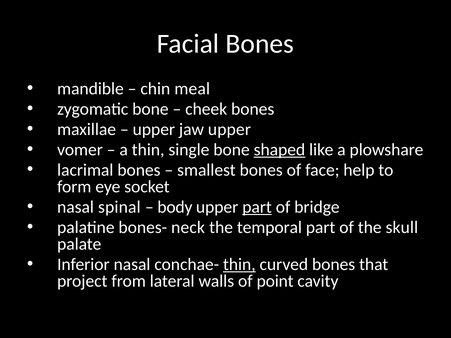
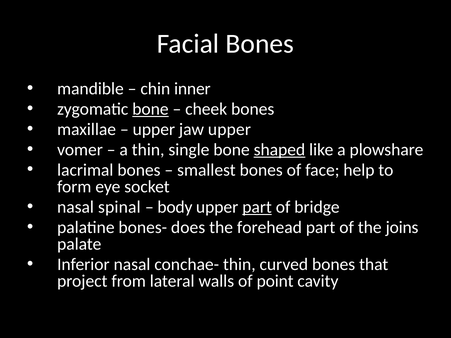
meal: meal -> inner (192, 89)
bone underline: none -> present (150, 109)
neck: neck -> does (188, 228)
temporal: temporal -> forehead (269, 228)
skull: skull -> joins (402, 228)
thin underline: present -> none (239, 265)
